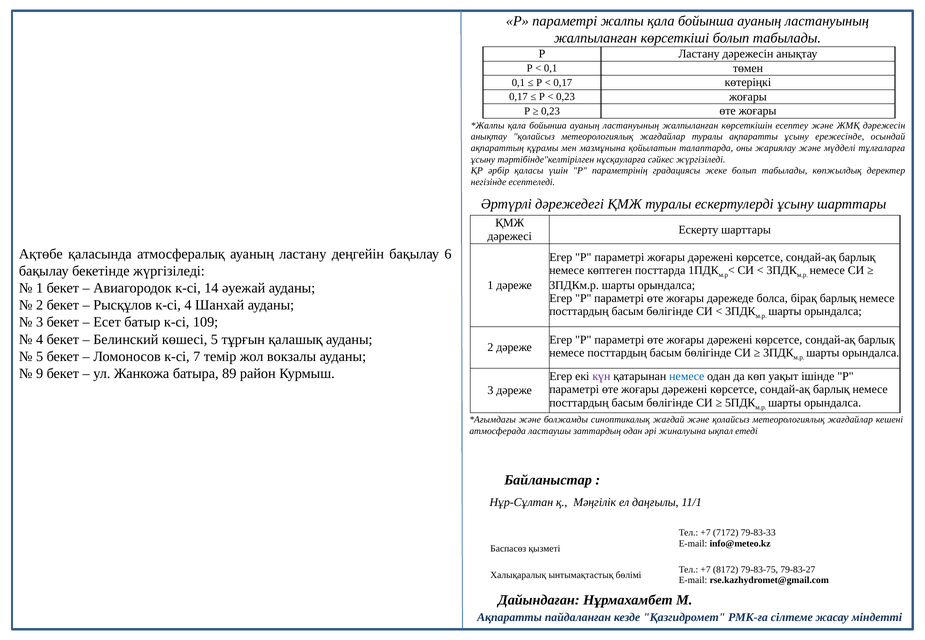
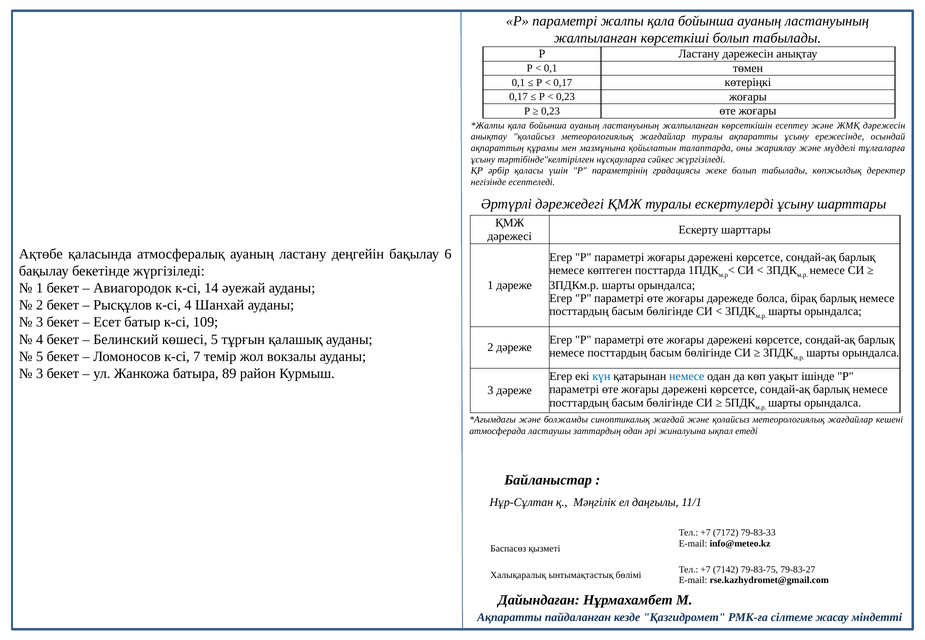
9: 9 -> 3 (40, 374)
күн colour: purple -> blue (601, 377)
8172: 8172 -> 7142 (726, 570)
